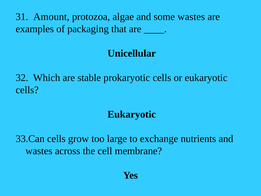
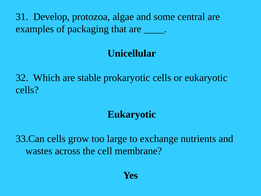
Amount: Amount -> Develop (51, 17)
some wastes: wastes -> central (191, 17)
